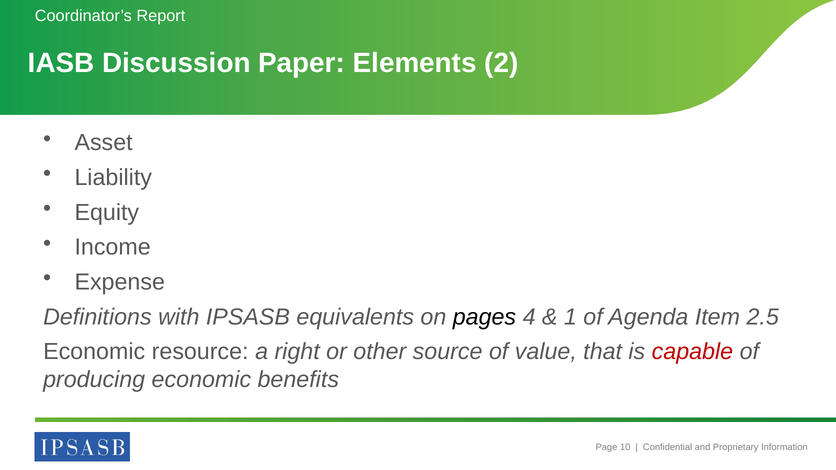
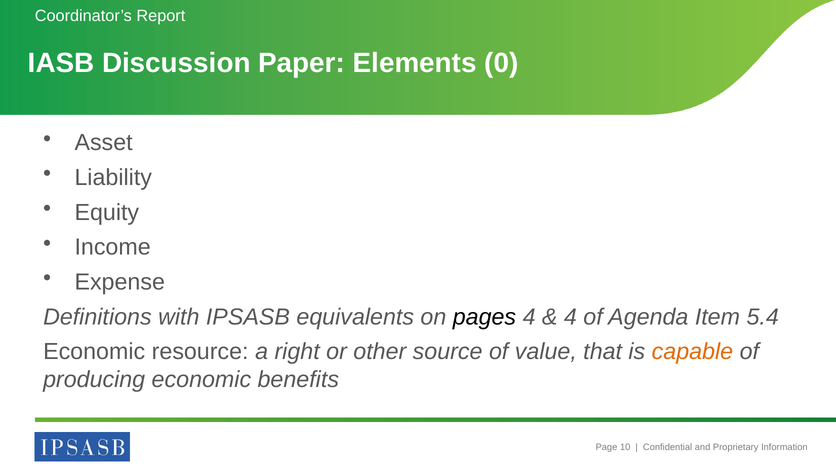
2: 2 -> 0 (501, 63)
1: 1 -> 4 (570, 317)
2.5: 2.5 -> 5.4 (763, 317)
capable colour: red -> orange (692, 352)
